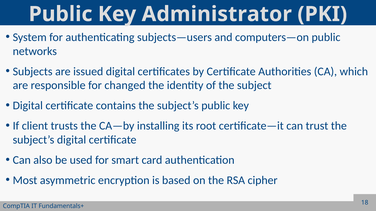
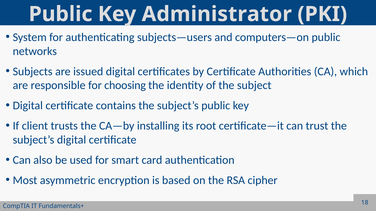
changed: changed -> choosing (125, 86)
